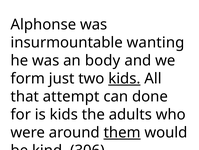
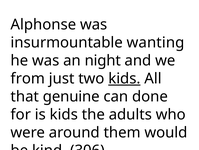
body: body -> night (103, 60)
form: form -> from (28, 78)
attempt: attempt -> genuine (71, 96)
them underline: present -> none (122, 132)
